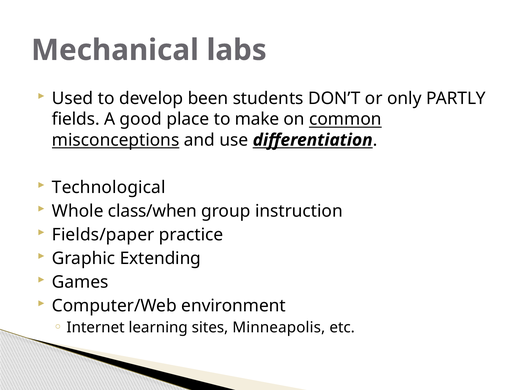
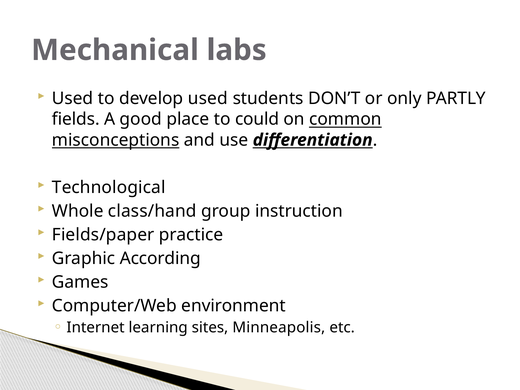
develop been: been -> used (208, 98)
make: make -> could (257, 119)
class/when: class/when -> class/hand (152, 211)
Extending: Extending -> According (160, 258)
